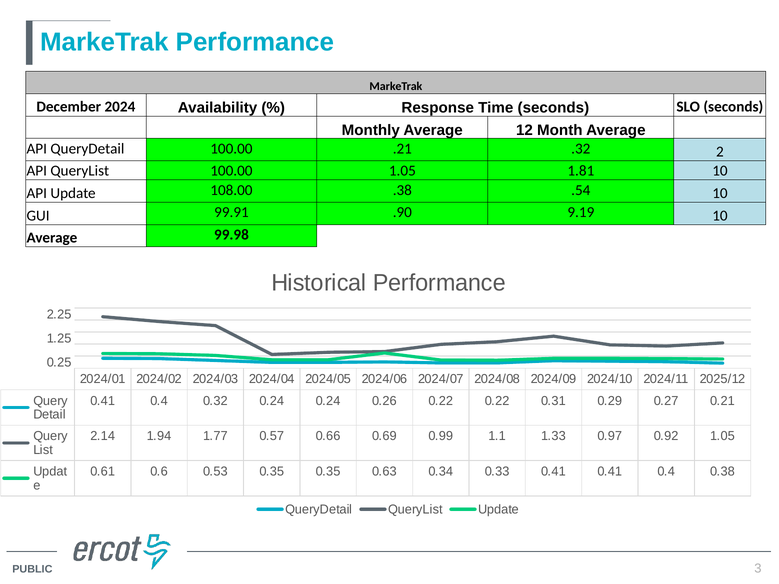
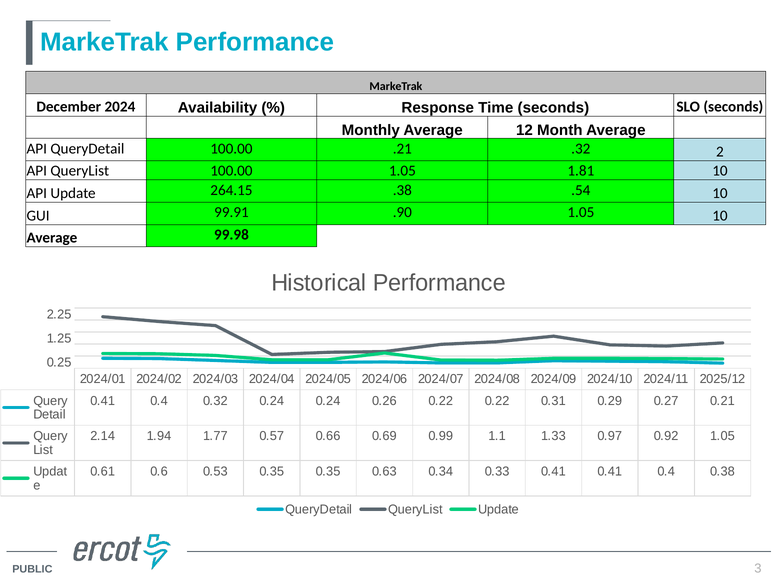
108.00: 108.00 -> 264.15 (231, 190)
.90 9.19: 9.19 -> 1.05 (581, 213)
